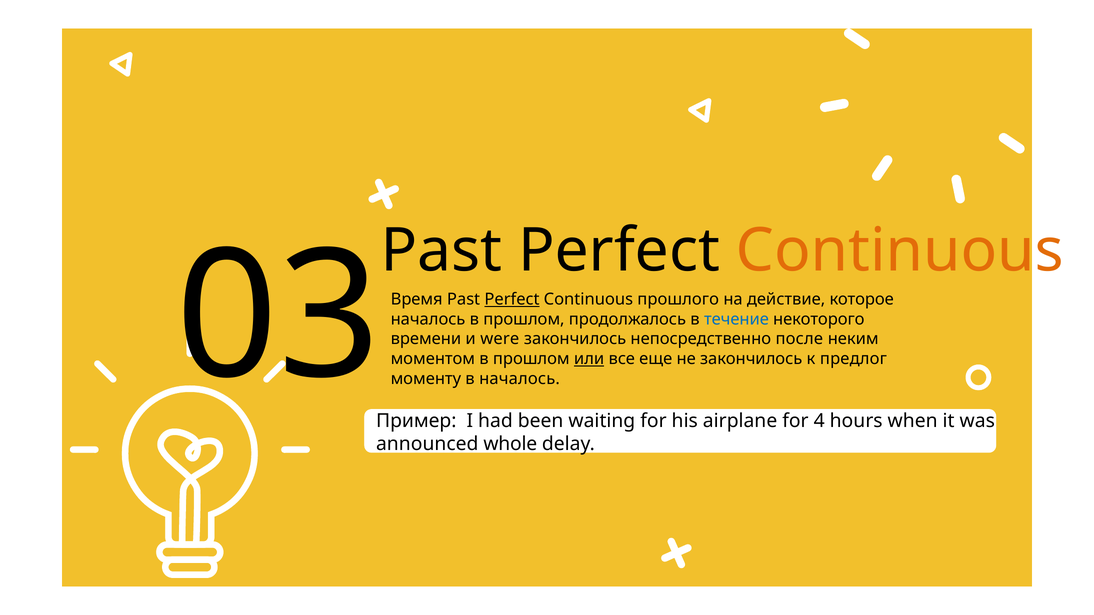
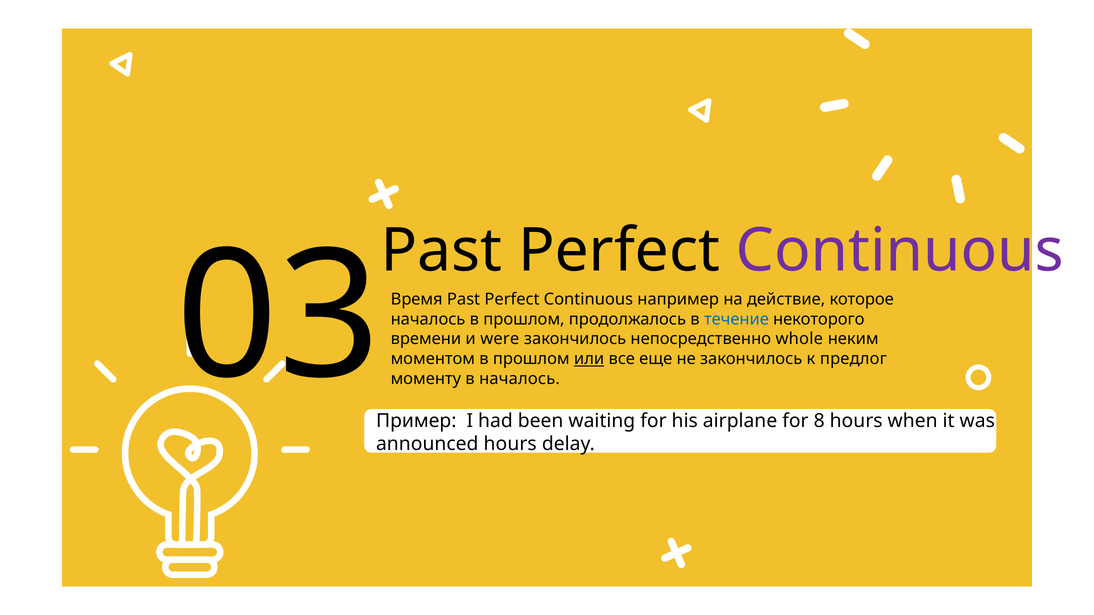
Continuous colour: orange -> purple (900, 251)
Perfect underline: present -> none (512, 299)
прошлого: прошлого -> например (678, 299)
после: после -> whole (799, 339)
4: 4 -> 8 (819, 421)
announced whole: whole -> hours (510, 444)
